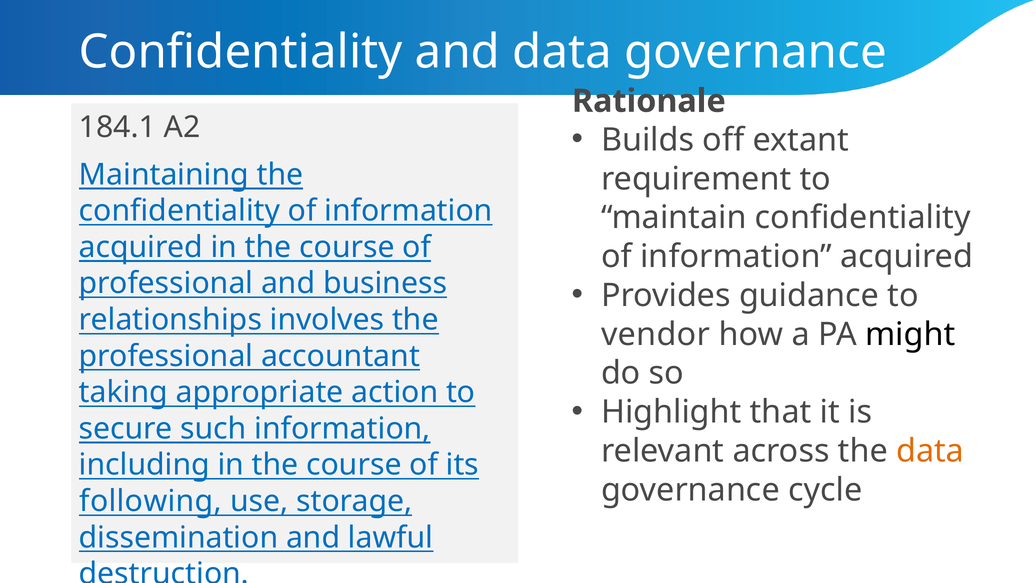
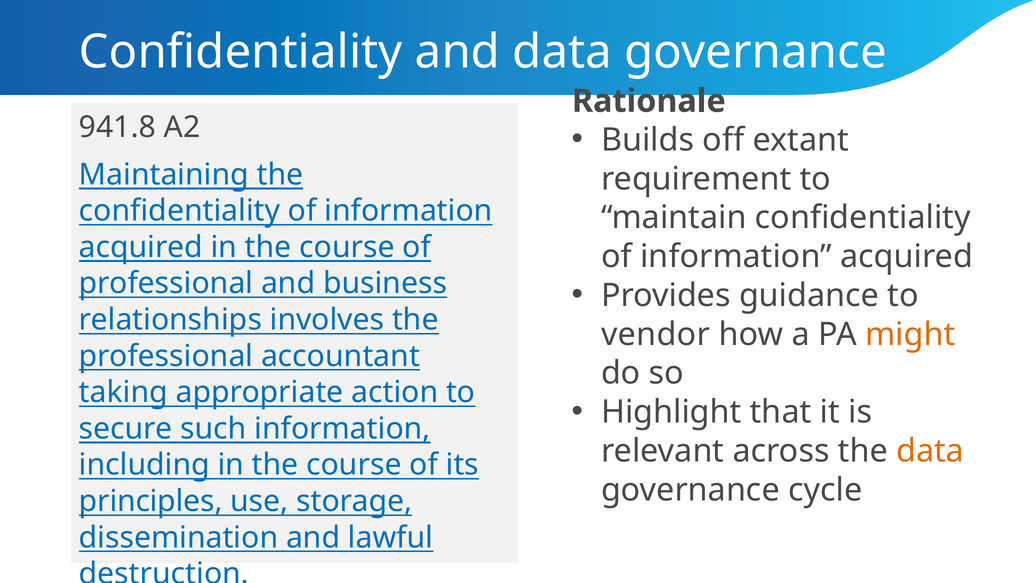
184.1: 184.1 -> 941.8 (118, 127)
might colour: black -> orange (910, 334)
following: following -> principles (151, 501)
